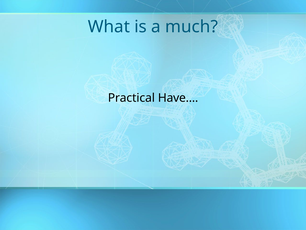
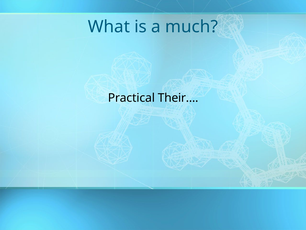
Have…: Have… -> Their… (178, 98)
